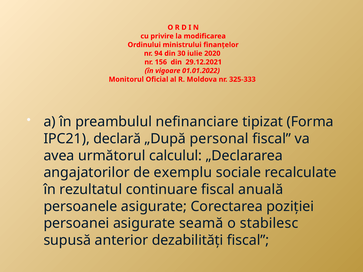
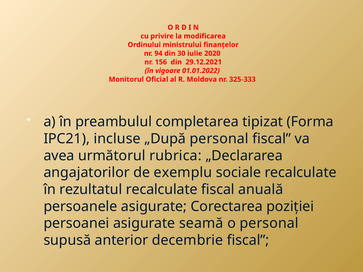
nefinanciare: nefinanciare -> completarea (197, 122)
declară: declară -> incluse (117, 139)
calculul: calculul -> rubrica (175, 156)
rezultatul continuare: continuare -> recalculate (162, 190)
o stabilesc: stabilesc -> personal (269, 224)
dezabilități: dezabilități -> decembrie (187, 240)
